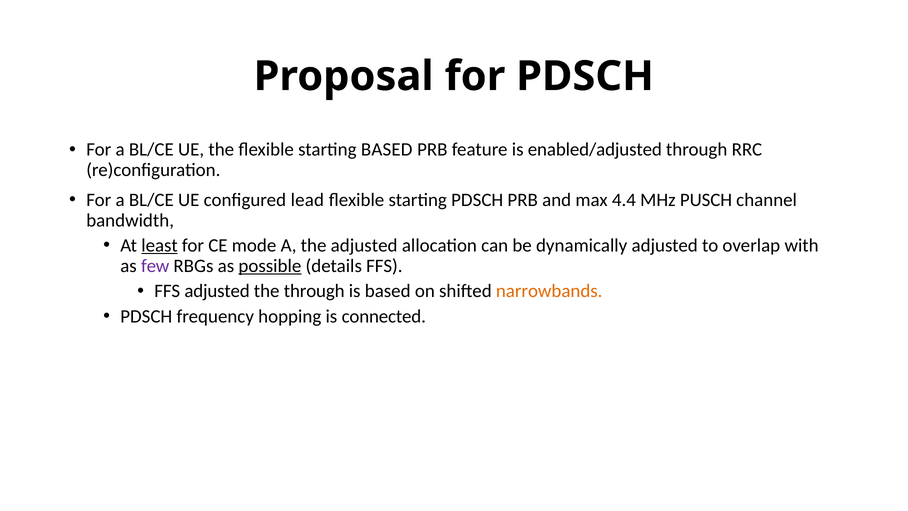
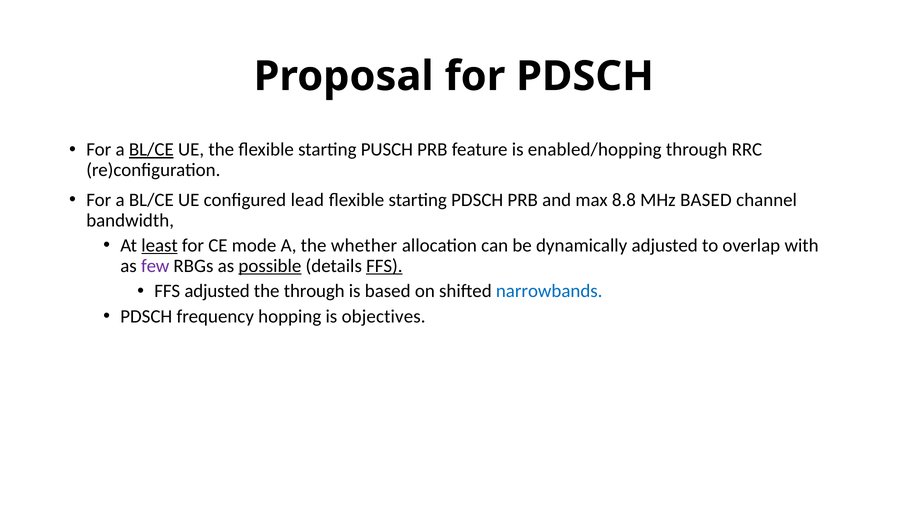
BL/CE underline: none -> present (151, 149)
starting BASED: BASED -> PUSCH (387, 149)
enabled/adjusted: enabled/adjusted -> enabled/hopping (595, 149)
4.4: 4.4 -> 8.8 (624, 200)
MHz PUSCH: PUSCH -> BASED (706, 200)
the adjusted: adjusted -> whether (364, 245)
FFS underline: none -> present (384, 266)
narrowbands colour: orange -> blue (549, 291)
connected: connected -> objectives (384, 316)
